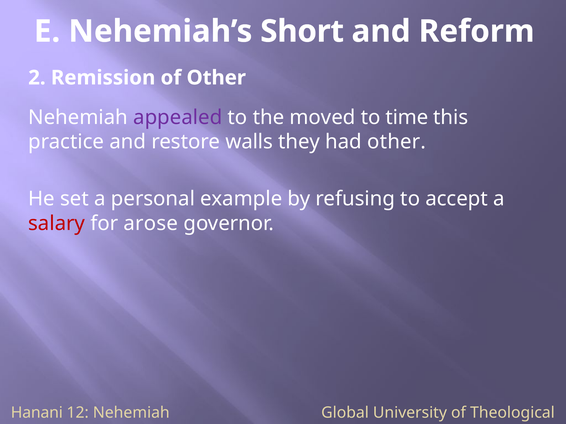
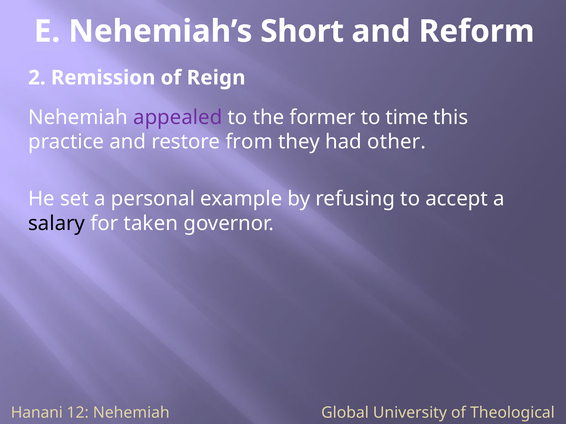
of Other: Other -> Reign (216, 78)
moved: moved -> former (323, 117)
walls: walls -> from (249, 142)
salary colour: red -> black (57, 224)
arose: arose -> taken (151, 224)
